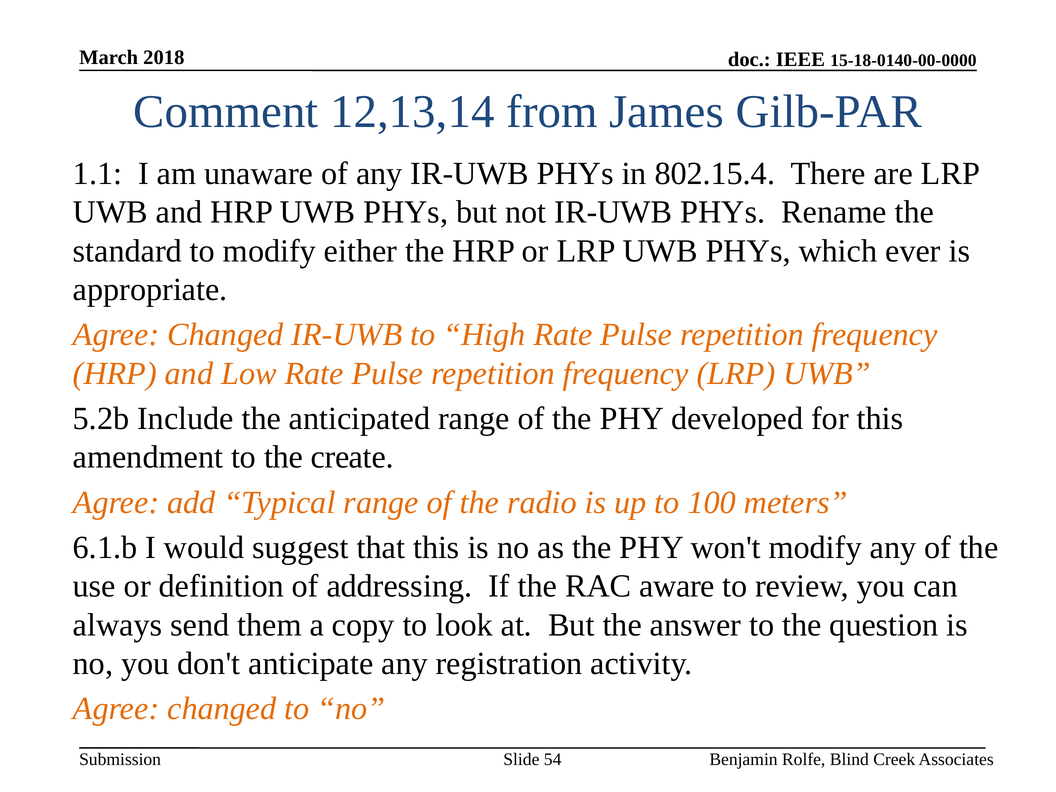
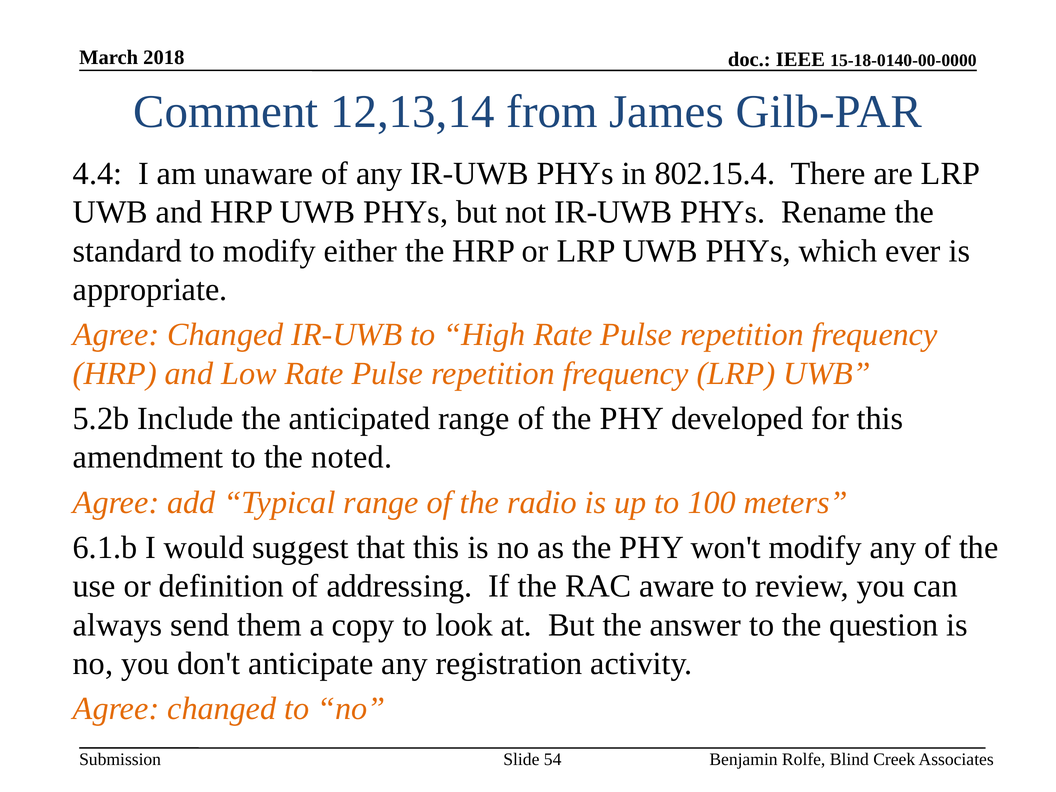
1.1: 1.1 -> 4.4 (97, 173)
create: create -> noted (352, 457)
